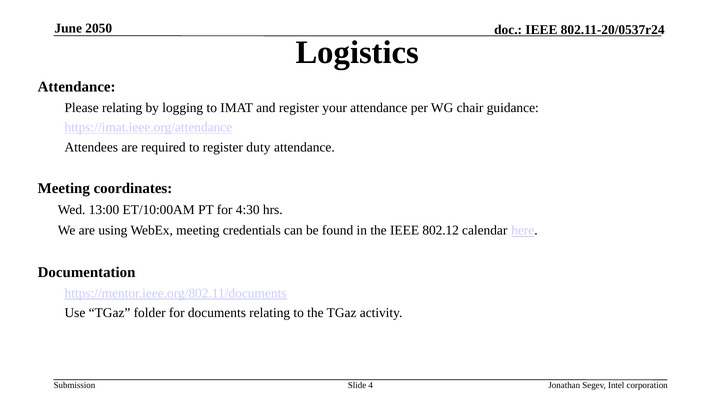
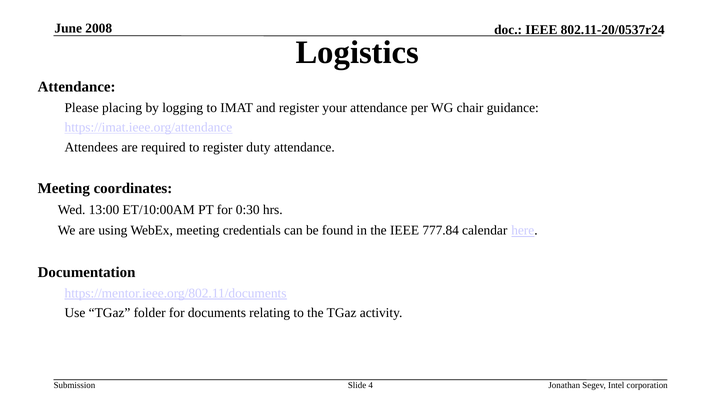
2050: 2050 -> 2008 (99, 28)
Please relating: relating -> placing (122, 108)
4:30: 4:30 -> 0:30 (248, 210)
802.12: 802.12 -> 777.84 (441, 231)
